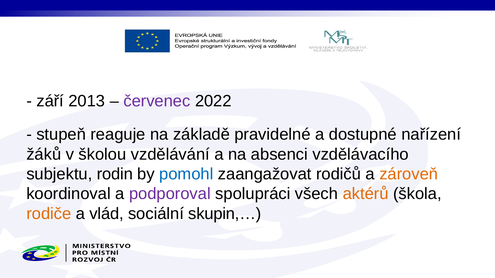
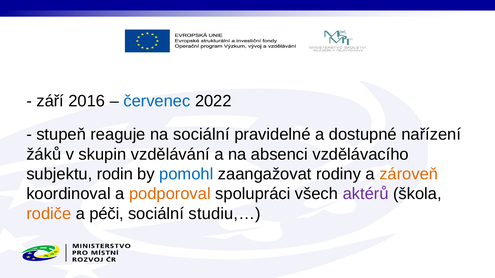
2013: 2013 -> 2016 (87, 101)
červenec colour: purple -> blue (157, 101)
na základě: základě -> sociální (201, 135)
školou: školou -> skupin (102, 155)
rodičů: rodičů -> rodiny (339, 174)
podporoval colour: purple -> orange (170, 194)
aktérů colour: orange -> purple (366, 194)
vlád: vlád -> péči (107, 214)
skupin,…: skupin,… -> studiu,… (225, 214)
